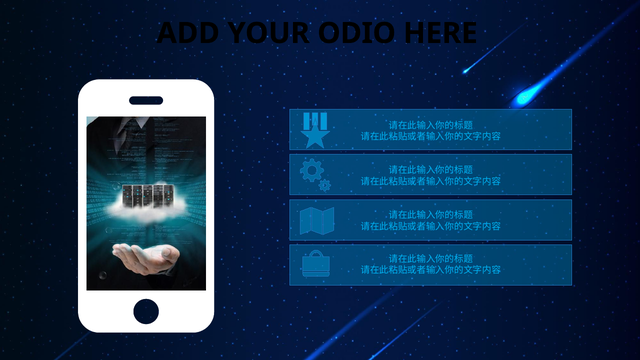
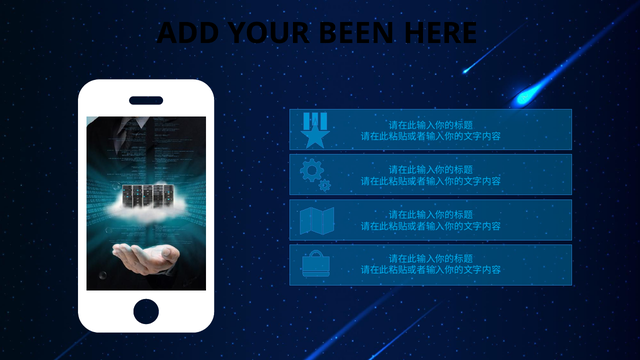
ODIO: ODIO -> BEEN (356, 33)
